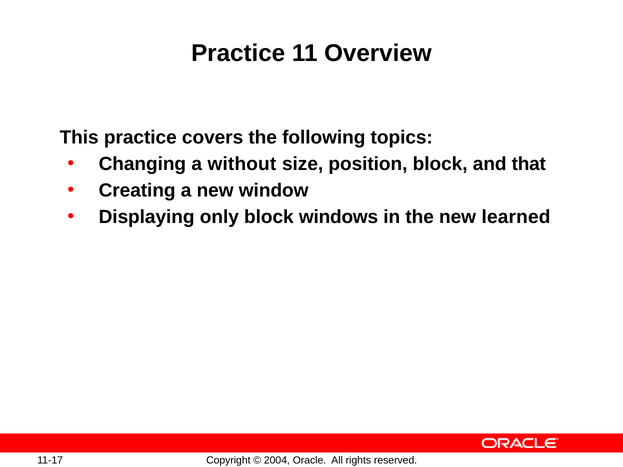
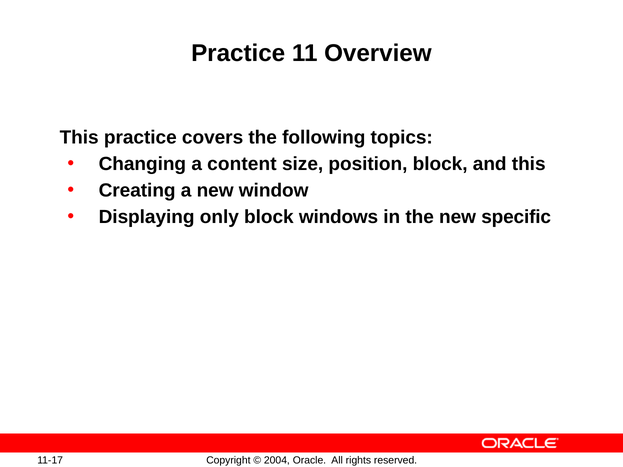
without: without -> content (242, 164)
and that: that -> this (529, 164)
learned: learned -> specific (516, 217)
